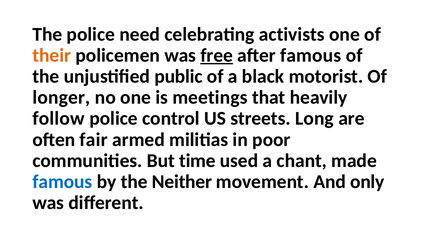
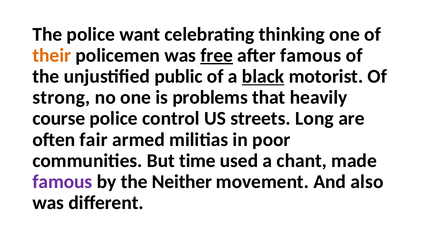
need: need -> want (140, 34)
activists: activists -> thinking (292, 34)
black underline: none -> present (263, 76)
longer: longer -> strong (61, 97)
meetings: meetings -> problems (210, 97)
follow: follow -> course (59, 119)
famous colour: blue -> purple (62, 182)
only: only -> also (367, 182)
